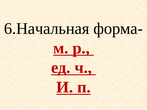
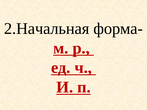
6.Начальная: 6.Начальная -> 2.Начальная (47, 29)
